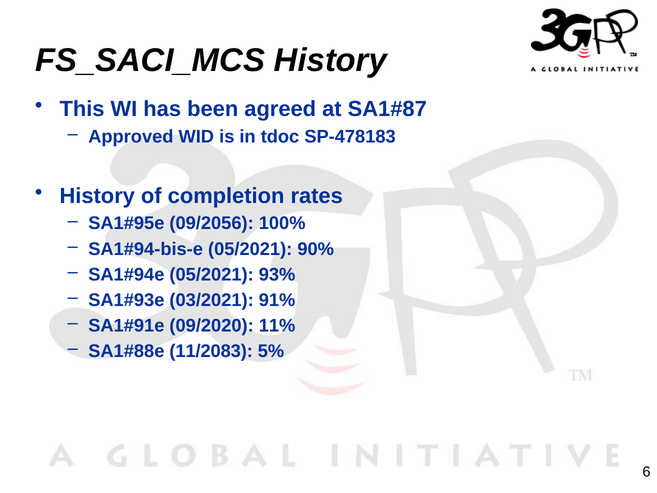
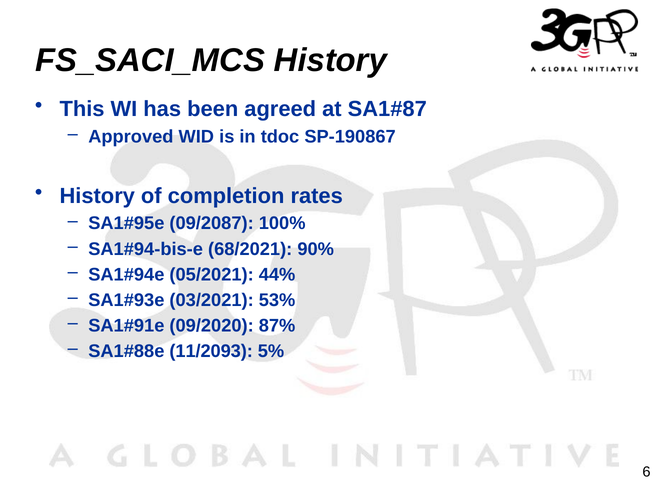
SP-478183: SP-478183 -> SP-190867 (350, 136)
09/2056: 09/2056 -> 09/2087 (212, 223)
05/2021: 05/2021 -> 68/2021 (250, 249)
93%: 93% -> 44% (277, 274)
91%: 91% -> 53% (277, 300)
11%: 11% -> 87% (277, 326)
11/2083: 11/2083 -> 11/2093 (211, 351)
